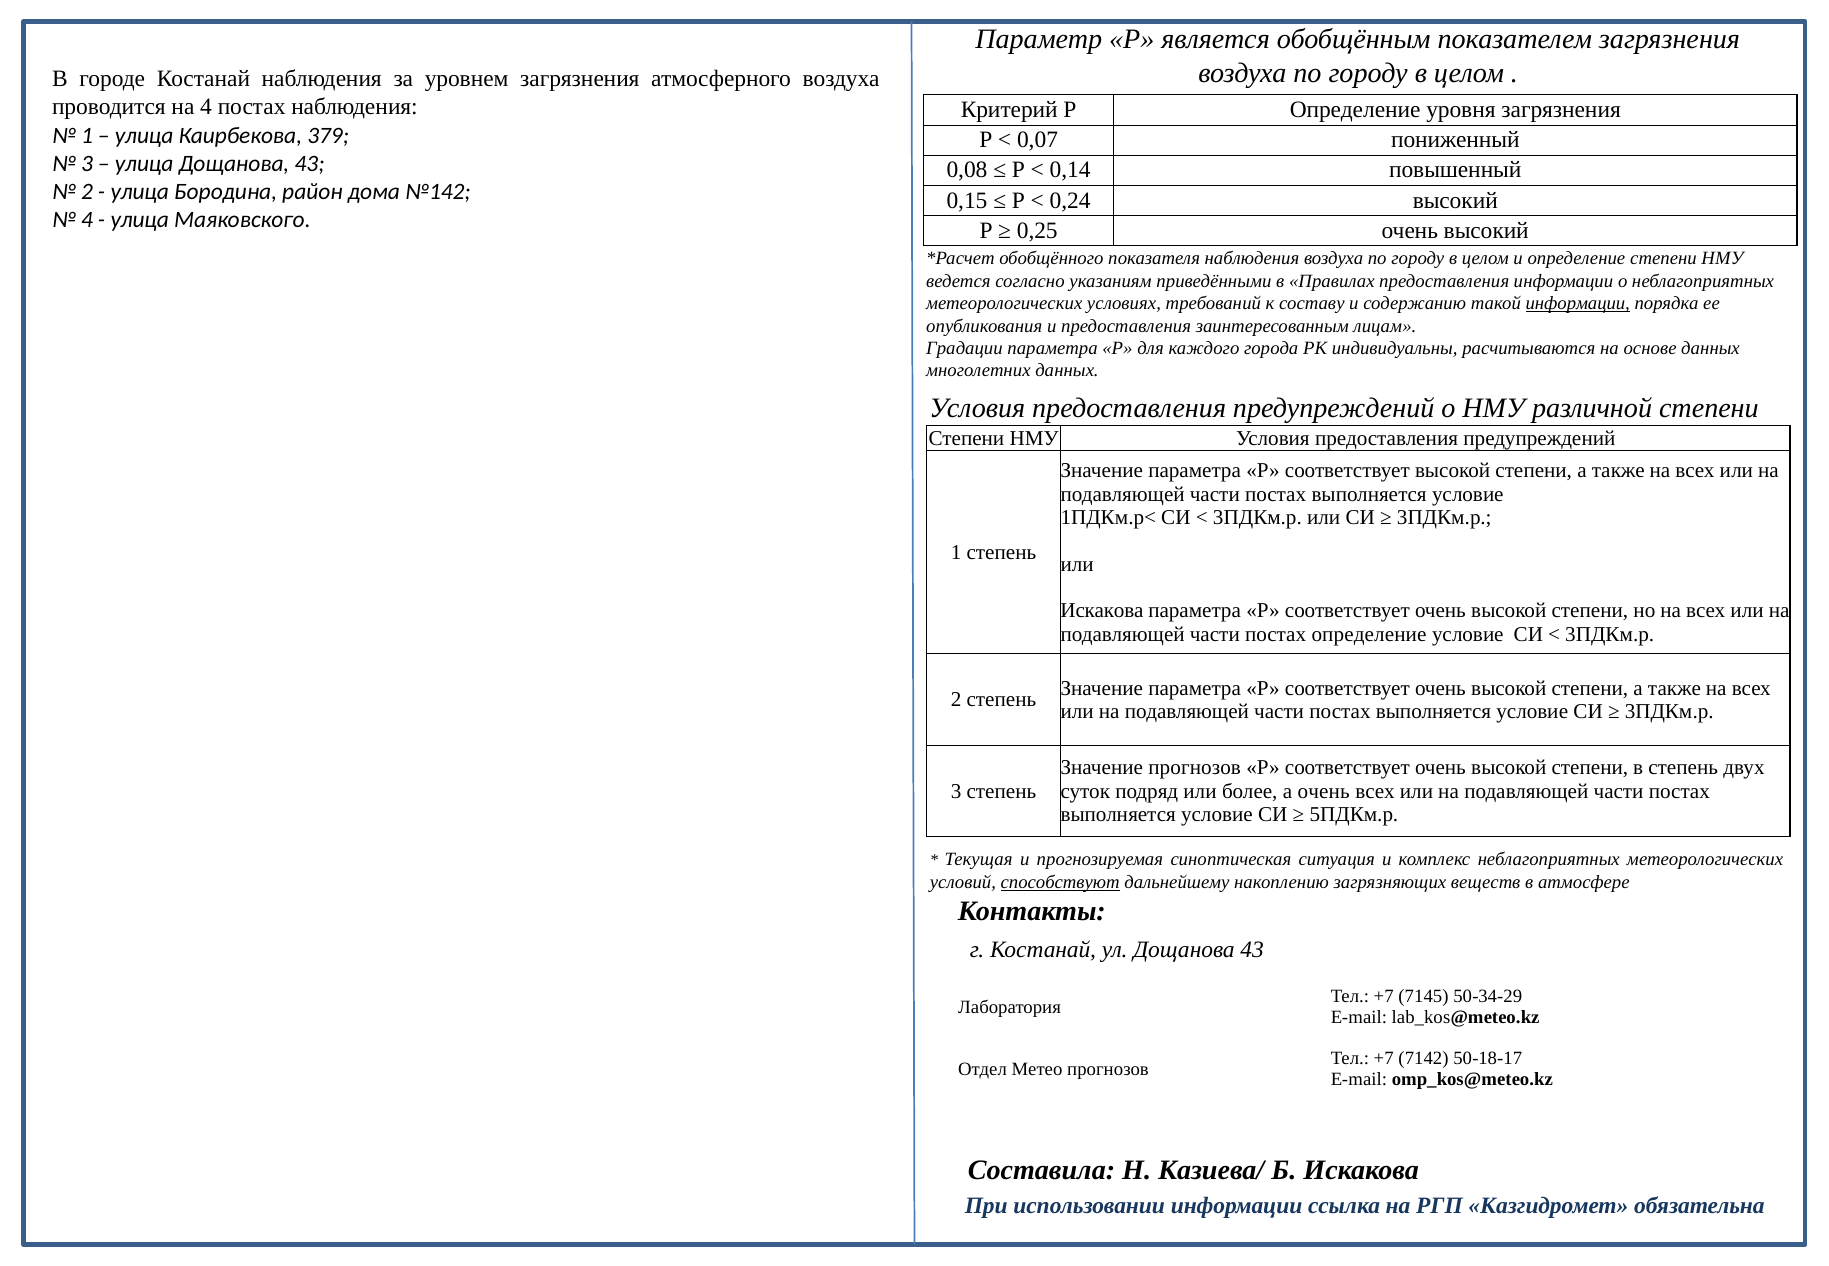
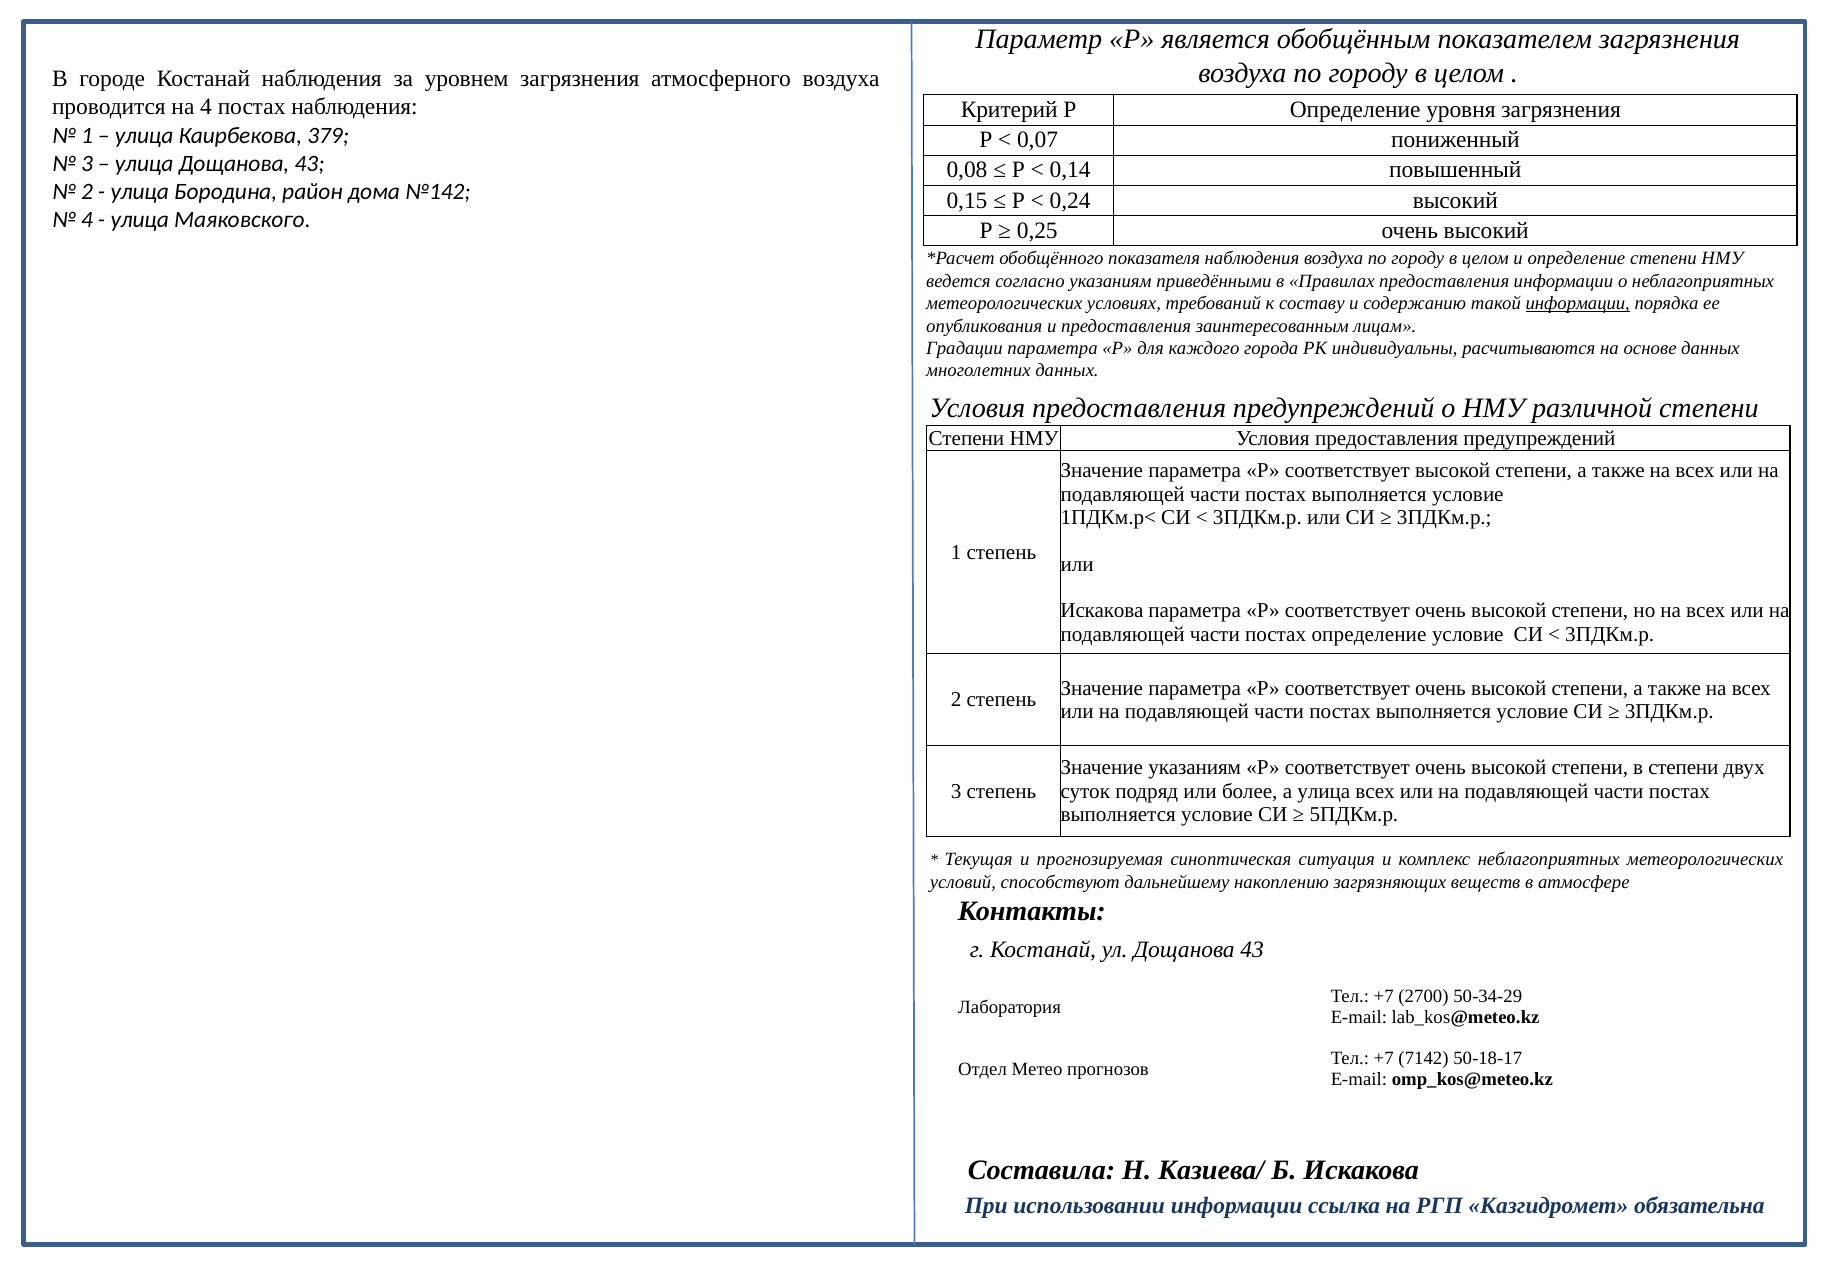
Значение прогнозов: прогнозов -> указаниям (1195, 768)
в степень: степень -> степени (1683, 768)
а очень: очень -> улица (1324, 791)
способствуют underline: present -> none (1060, 882)
7145: 7145 -> 2700 (1424, 997)
